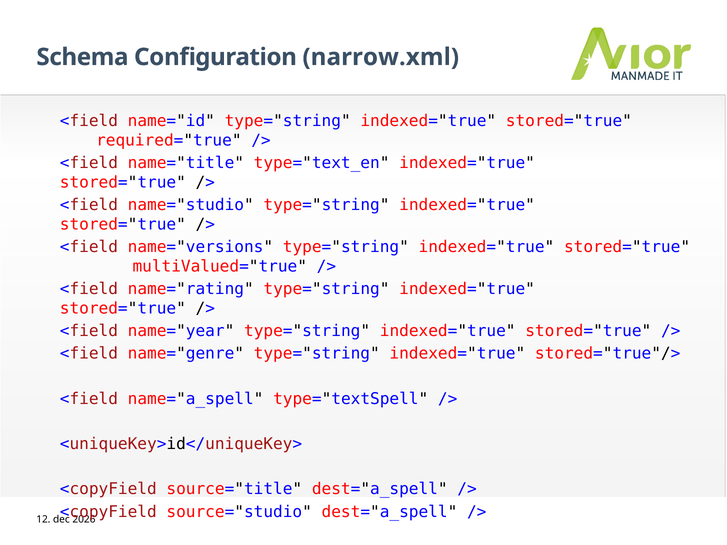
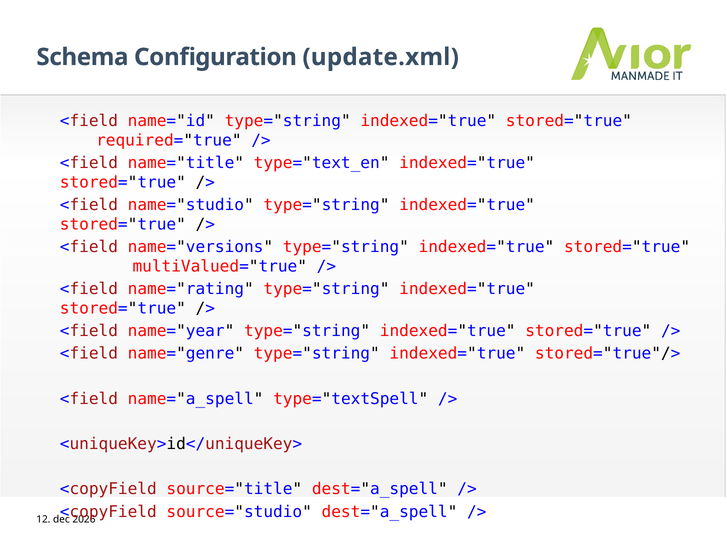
narrow.xml: narrow.xml -> update.xml (381, 57)
